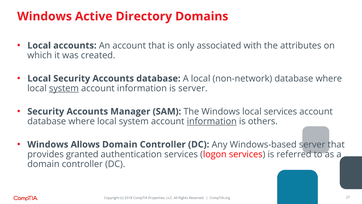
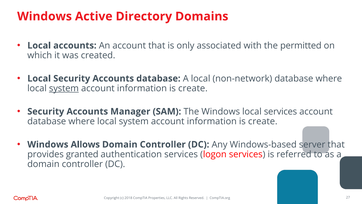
attributes: attributes -> permitted (301, 45)
server: server -> create (193, 88)
information underline: present -> none (212, 121)
others: others -> create (263, 121)
